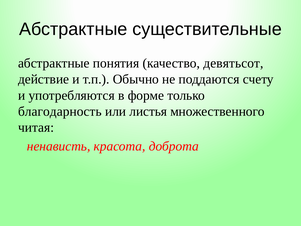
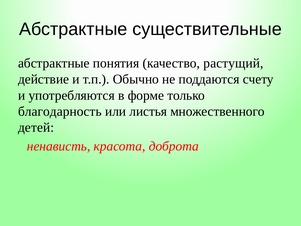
девятьсот: девятьсот -> растущий (234, 63)
читая: читая -> детей (36, 127)
